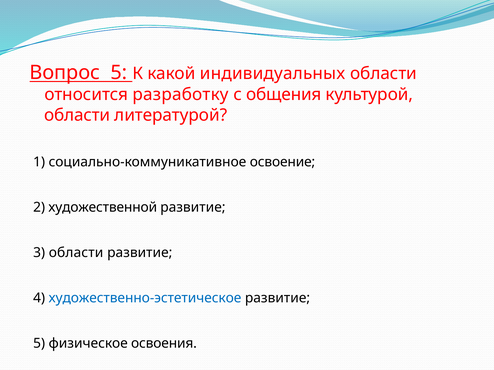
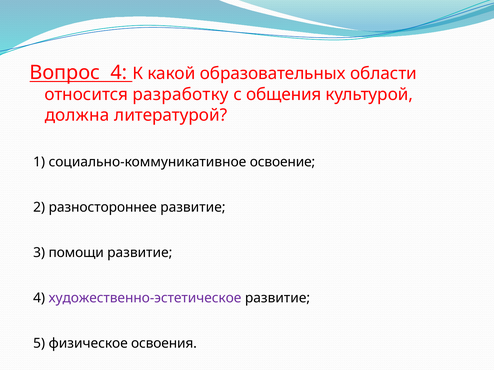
Вопрос 5: 5 -> 4 (119, 73)
индивидуальных: индивидуальных -> образовательных (273, 74)
области: области -> должна (77, 115)
художественной: художественной -> разностороннее (103, 208)
3 области: области -> помощи (76, 253)
художественно-эстетическое colour: blue -> purple (145, 298)
